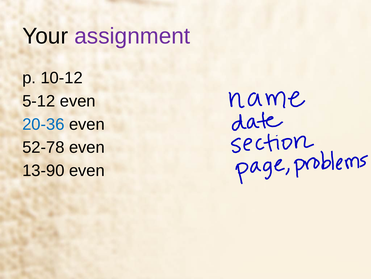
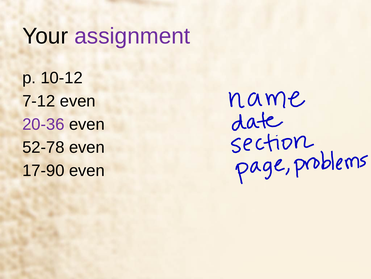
5-12: 5-12 -> 7-12 (39, 101)
20-36 colour: blue -> purple (43, 124)
13-90: 13-90 -> 17-90 (43, 170)
